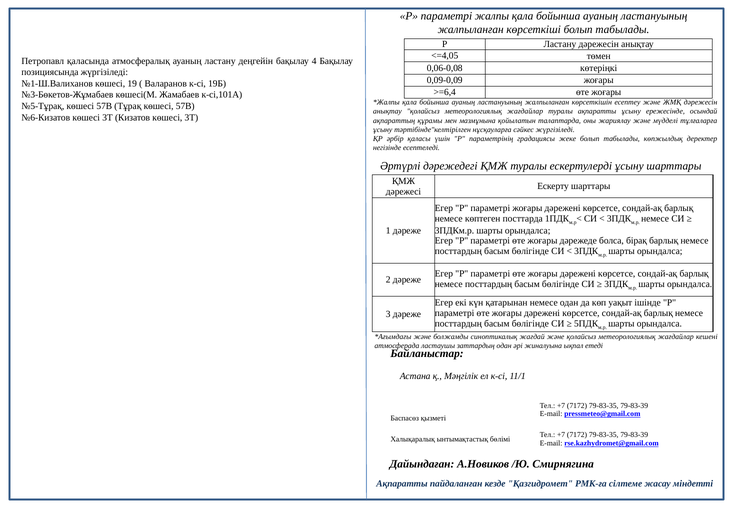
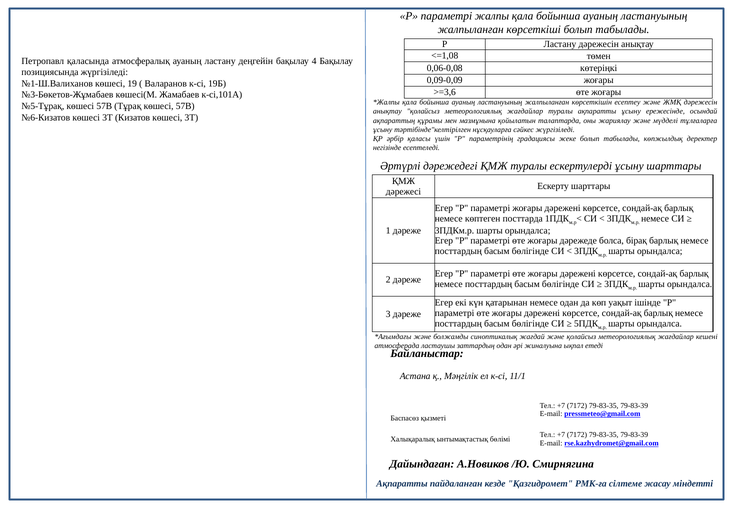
<=4,05: <=4,05 -> <=1,08 (445, 56)
>=6,4: >=6,4 -> >=3,6 (445, 92)
